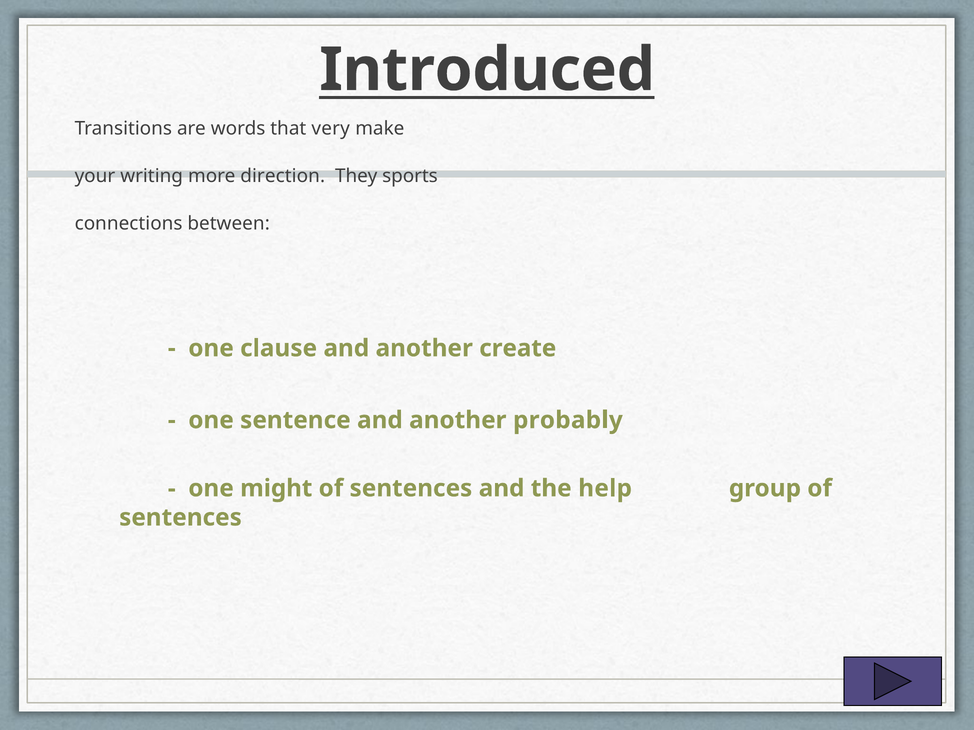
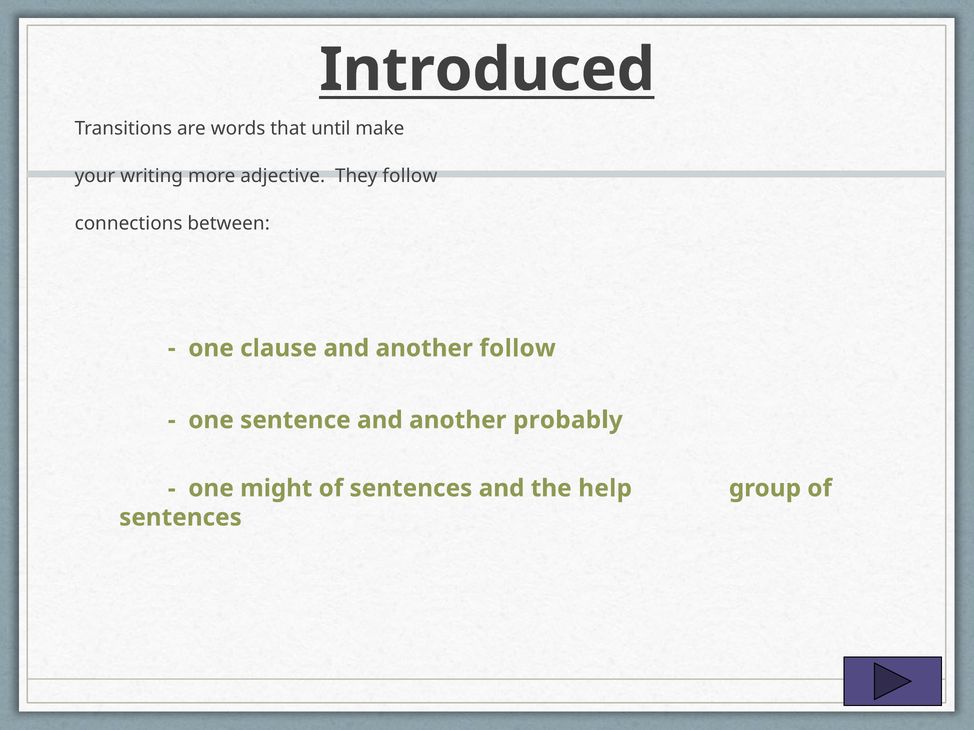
very: very -> until (331, 129)
direction: direction -> adjective (283, 176)
They sports: sports -> follow (410, 176)
another create: create -> follow (518, 348)
